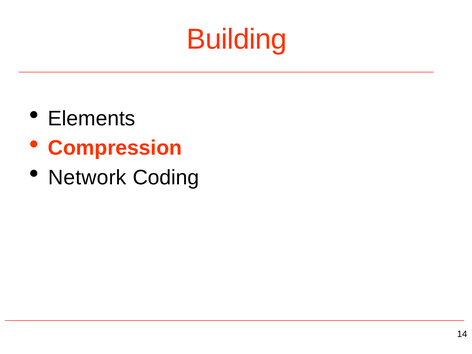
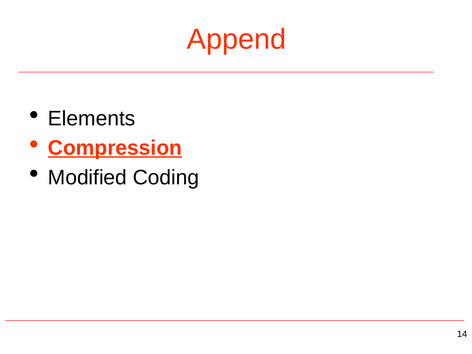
Building: Building -> Append (237, 39)
Compression underline: none -> present (115, 148)
Network: Network -> Modified (87, 177)
